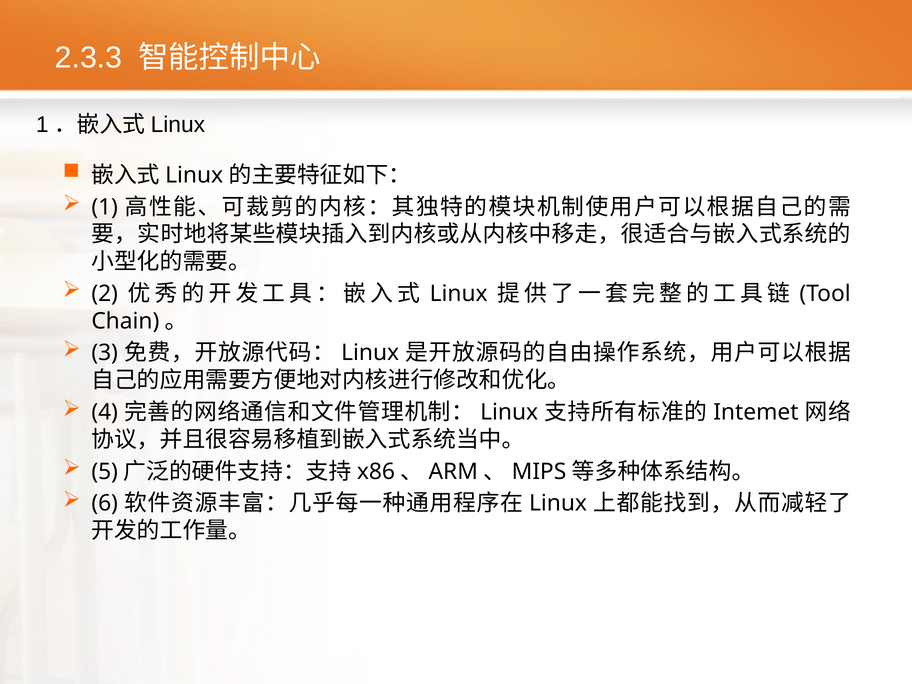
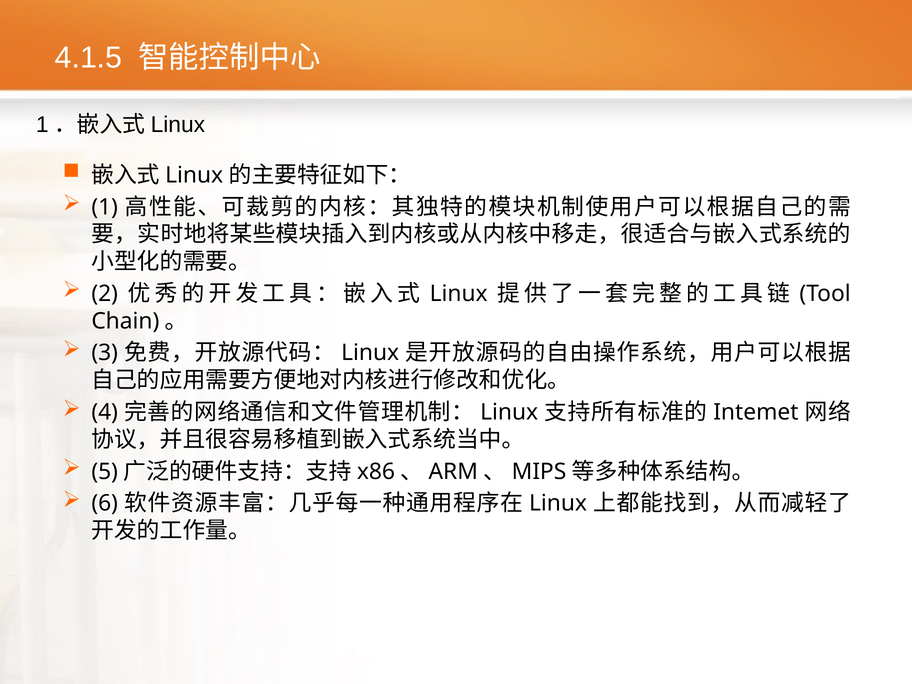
2.3.3: 2.3.3 -> 4.1.5 (88, 58)
